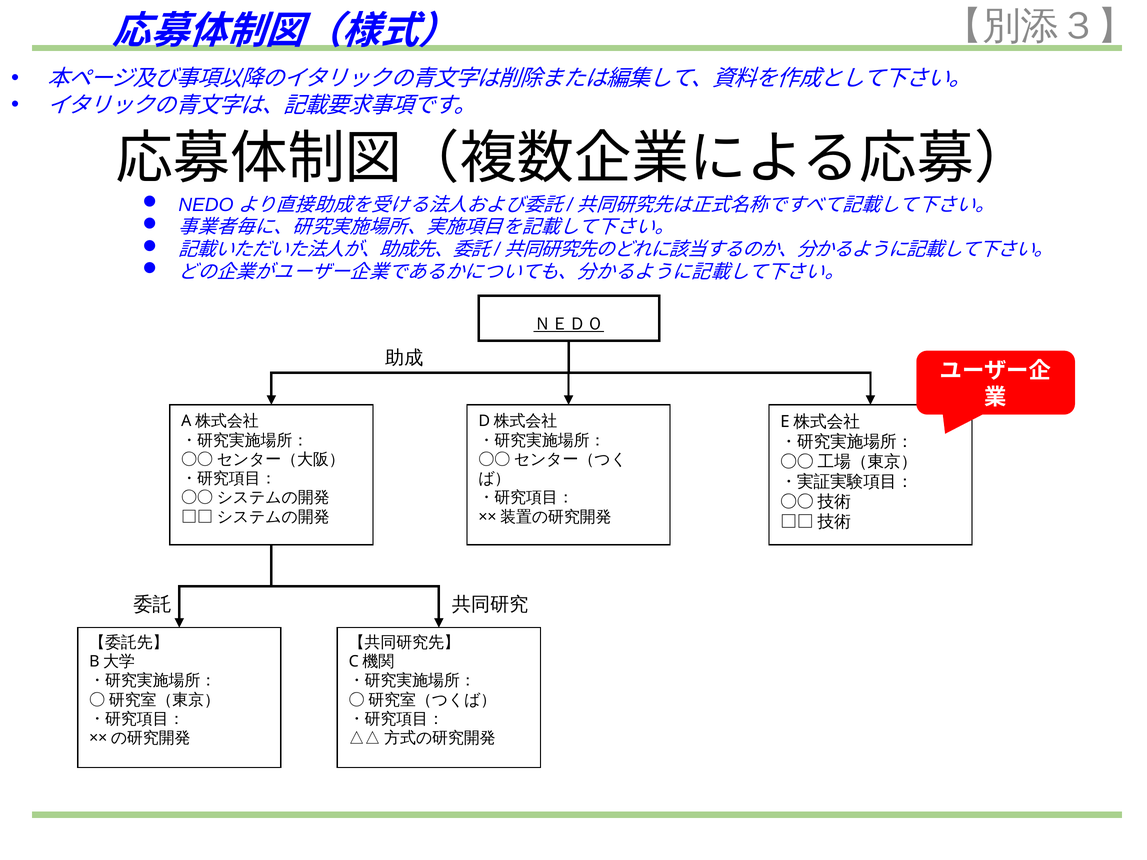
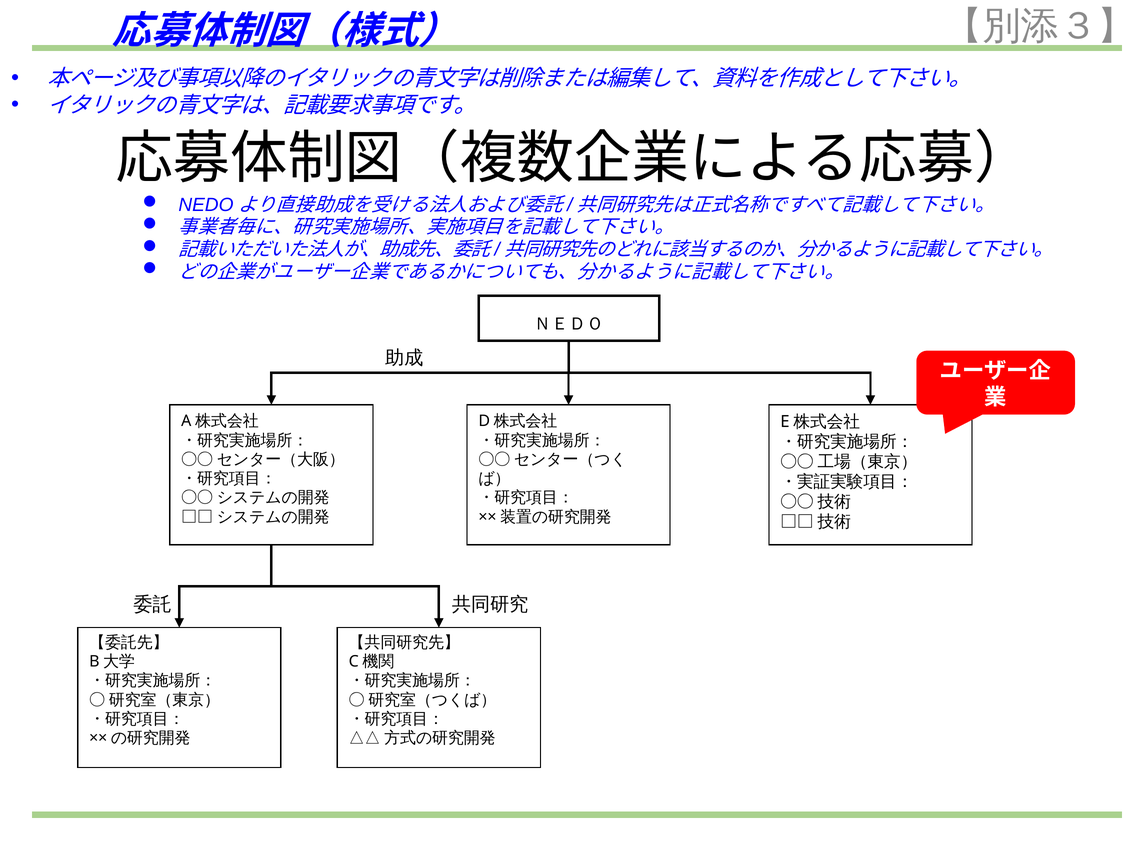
ＮＥＤＯ underline: present -> none (569, 324)
